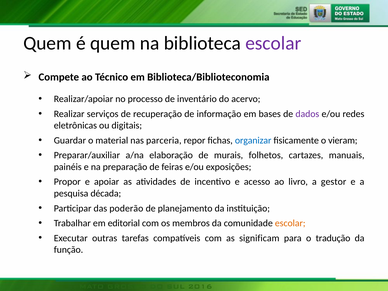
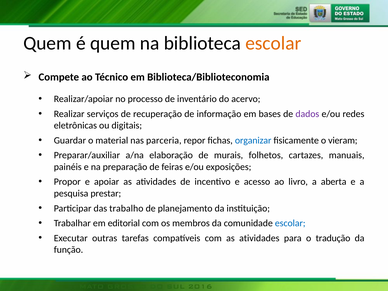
escolar colour: purple -> orange (273, 43)
gestor: gestor -> aberta (334, 182)
década: década -> prestar (106, 193)
poderão: poderão -> trabalho (126, 208)
escolar colour: orange -> blue (290, 223)
com as significam: significam -> atividades (259, 238)
